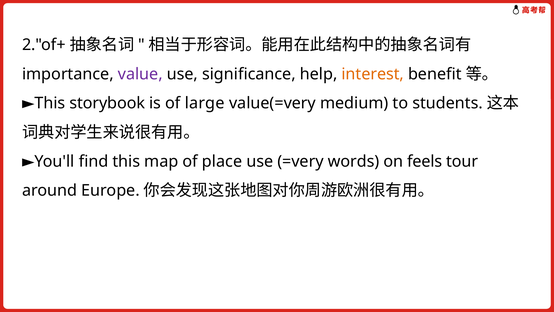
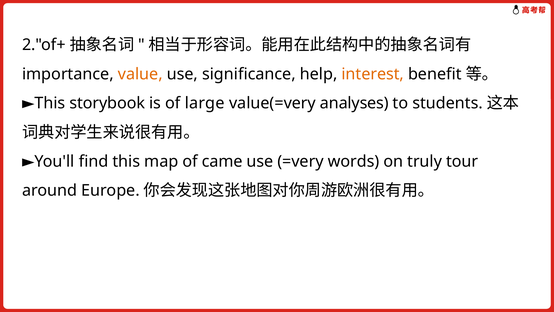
value colour: purple -> orange (140, 74)
medium: medium -> analyses (354, 103)
place: place -> came (222, 161)
feels: feels -> truly (425, 161)
